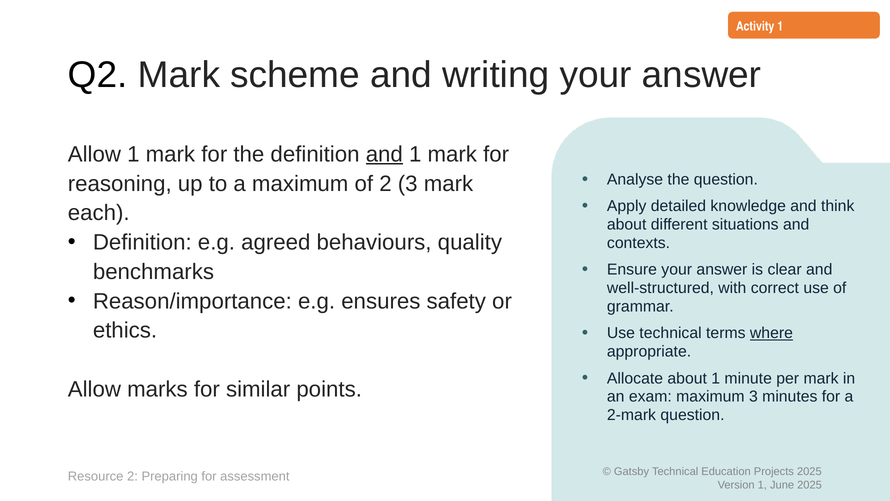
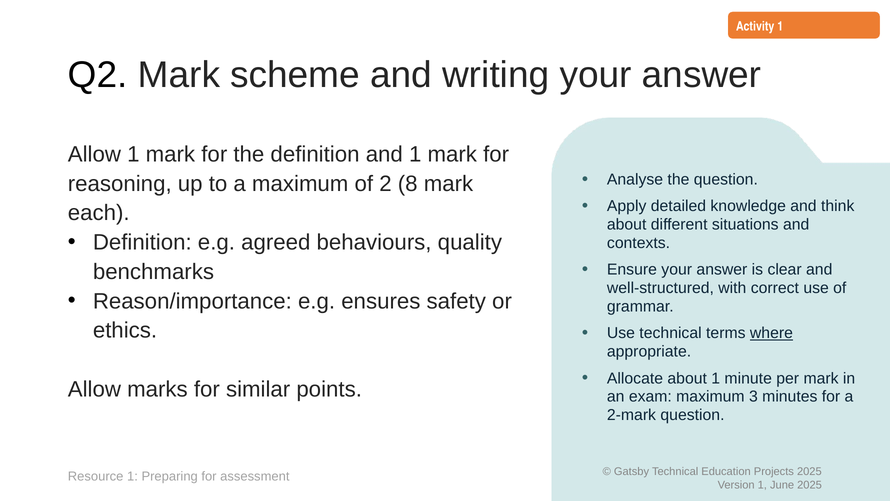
and underline: present -> none (384, 154)
2 3: 3 -> 8 (408, 184)
Resource 2: 2 -> 1 (132, 476)
